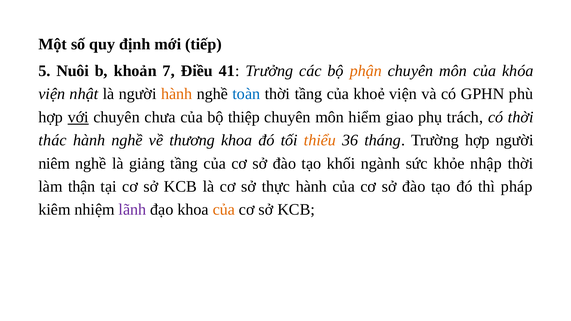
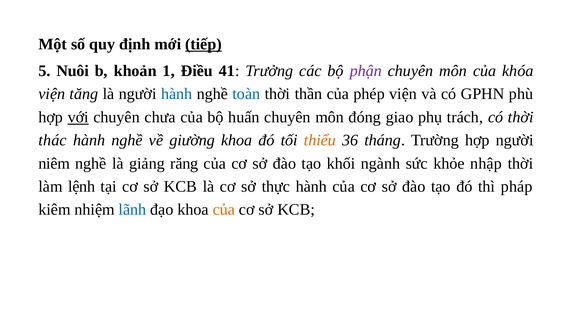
tiếp underline: none -> present (203, 44)
7: 7 -> 1 (169, 71)
phận colour: orange -> purple (366, 71)
nhật: nhật -> tăng (84, 94)
hành colour: orange -> blue (177, 94)
thời tầng: tầng -> thần (308, 94)
khoẻ: khoẻ -> phép (369, 94)
thiệp: thiệp -> huấn (244, 117)
hiểm: hiểm -> đóng (365, 117)
thương: thương -> giường (192, 140)
giảng tầng: tầng -> răng (184, 163)
thận: thận -> lệnh (82, 187)
lãnh colour: purple -> blue (132, 210)
